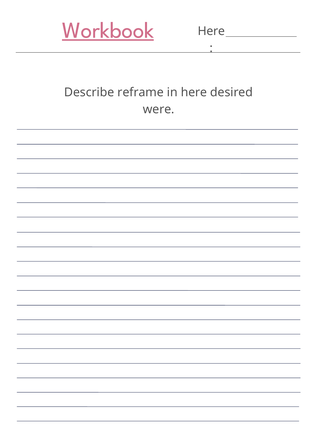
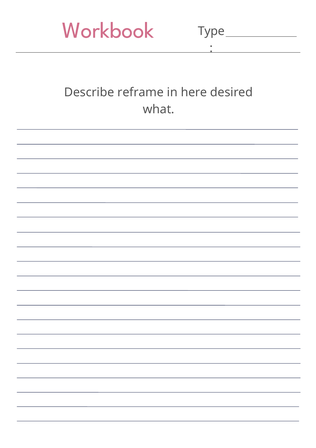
Workbook underline: present -> none (108, 30)
Here: Here -> Type (211, 31)
were: were -> what (159, 109)
